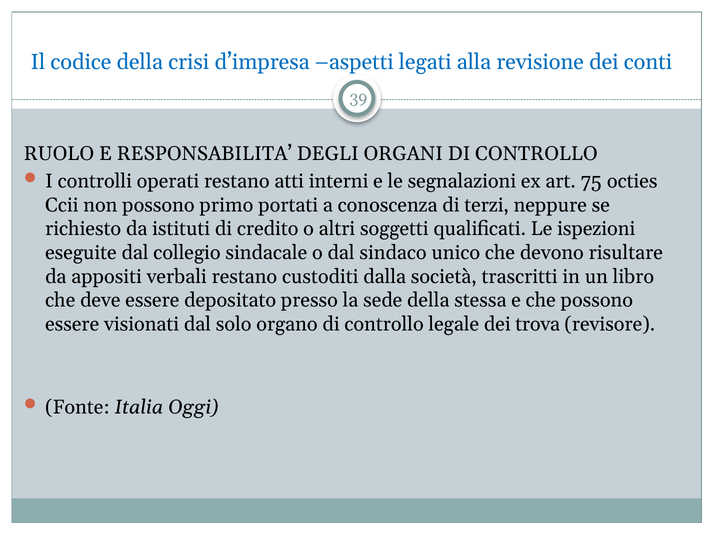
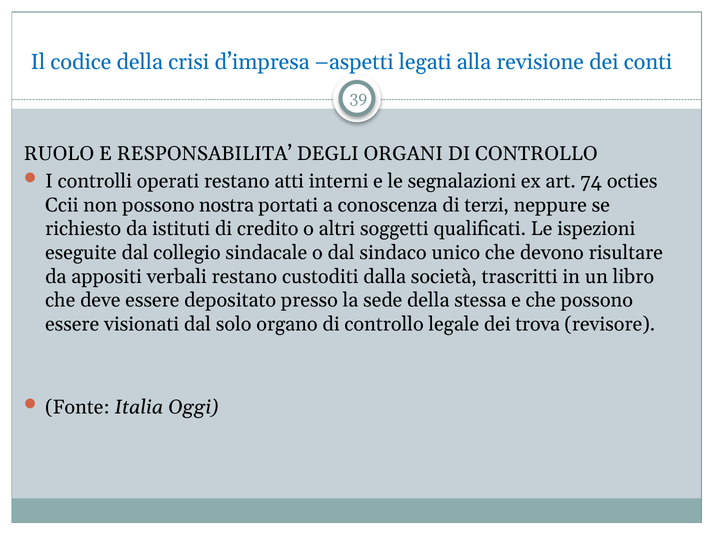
75: 75 -> 74 (591, 182)
primo: primo -> nostra (227, 205)
